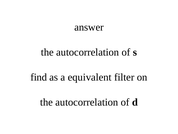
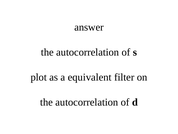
find: find -> plot (39, 77)
